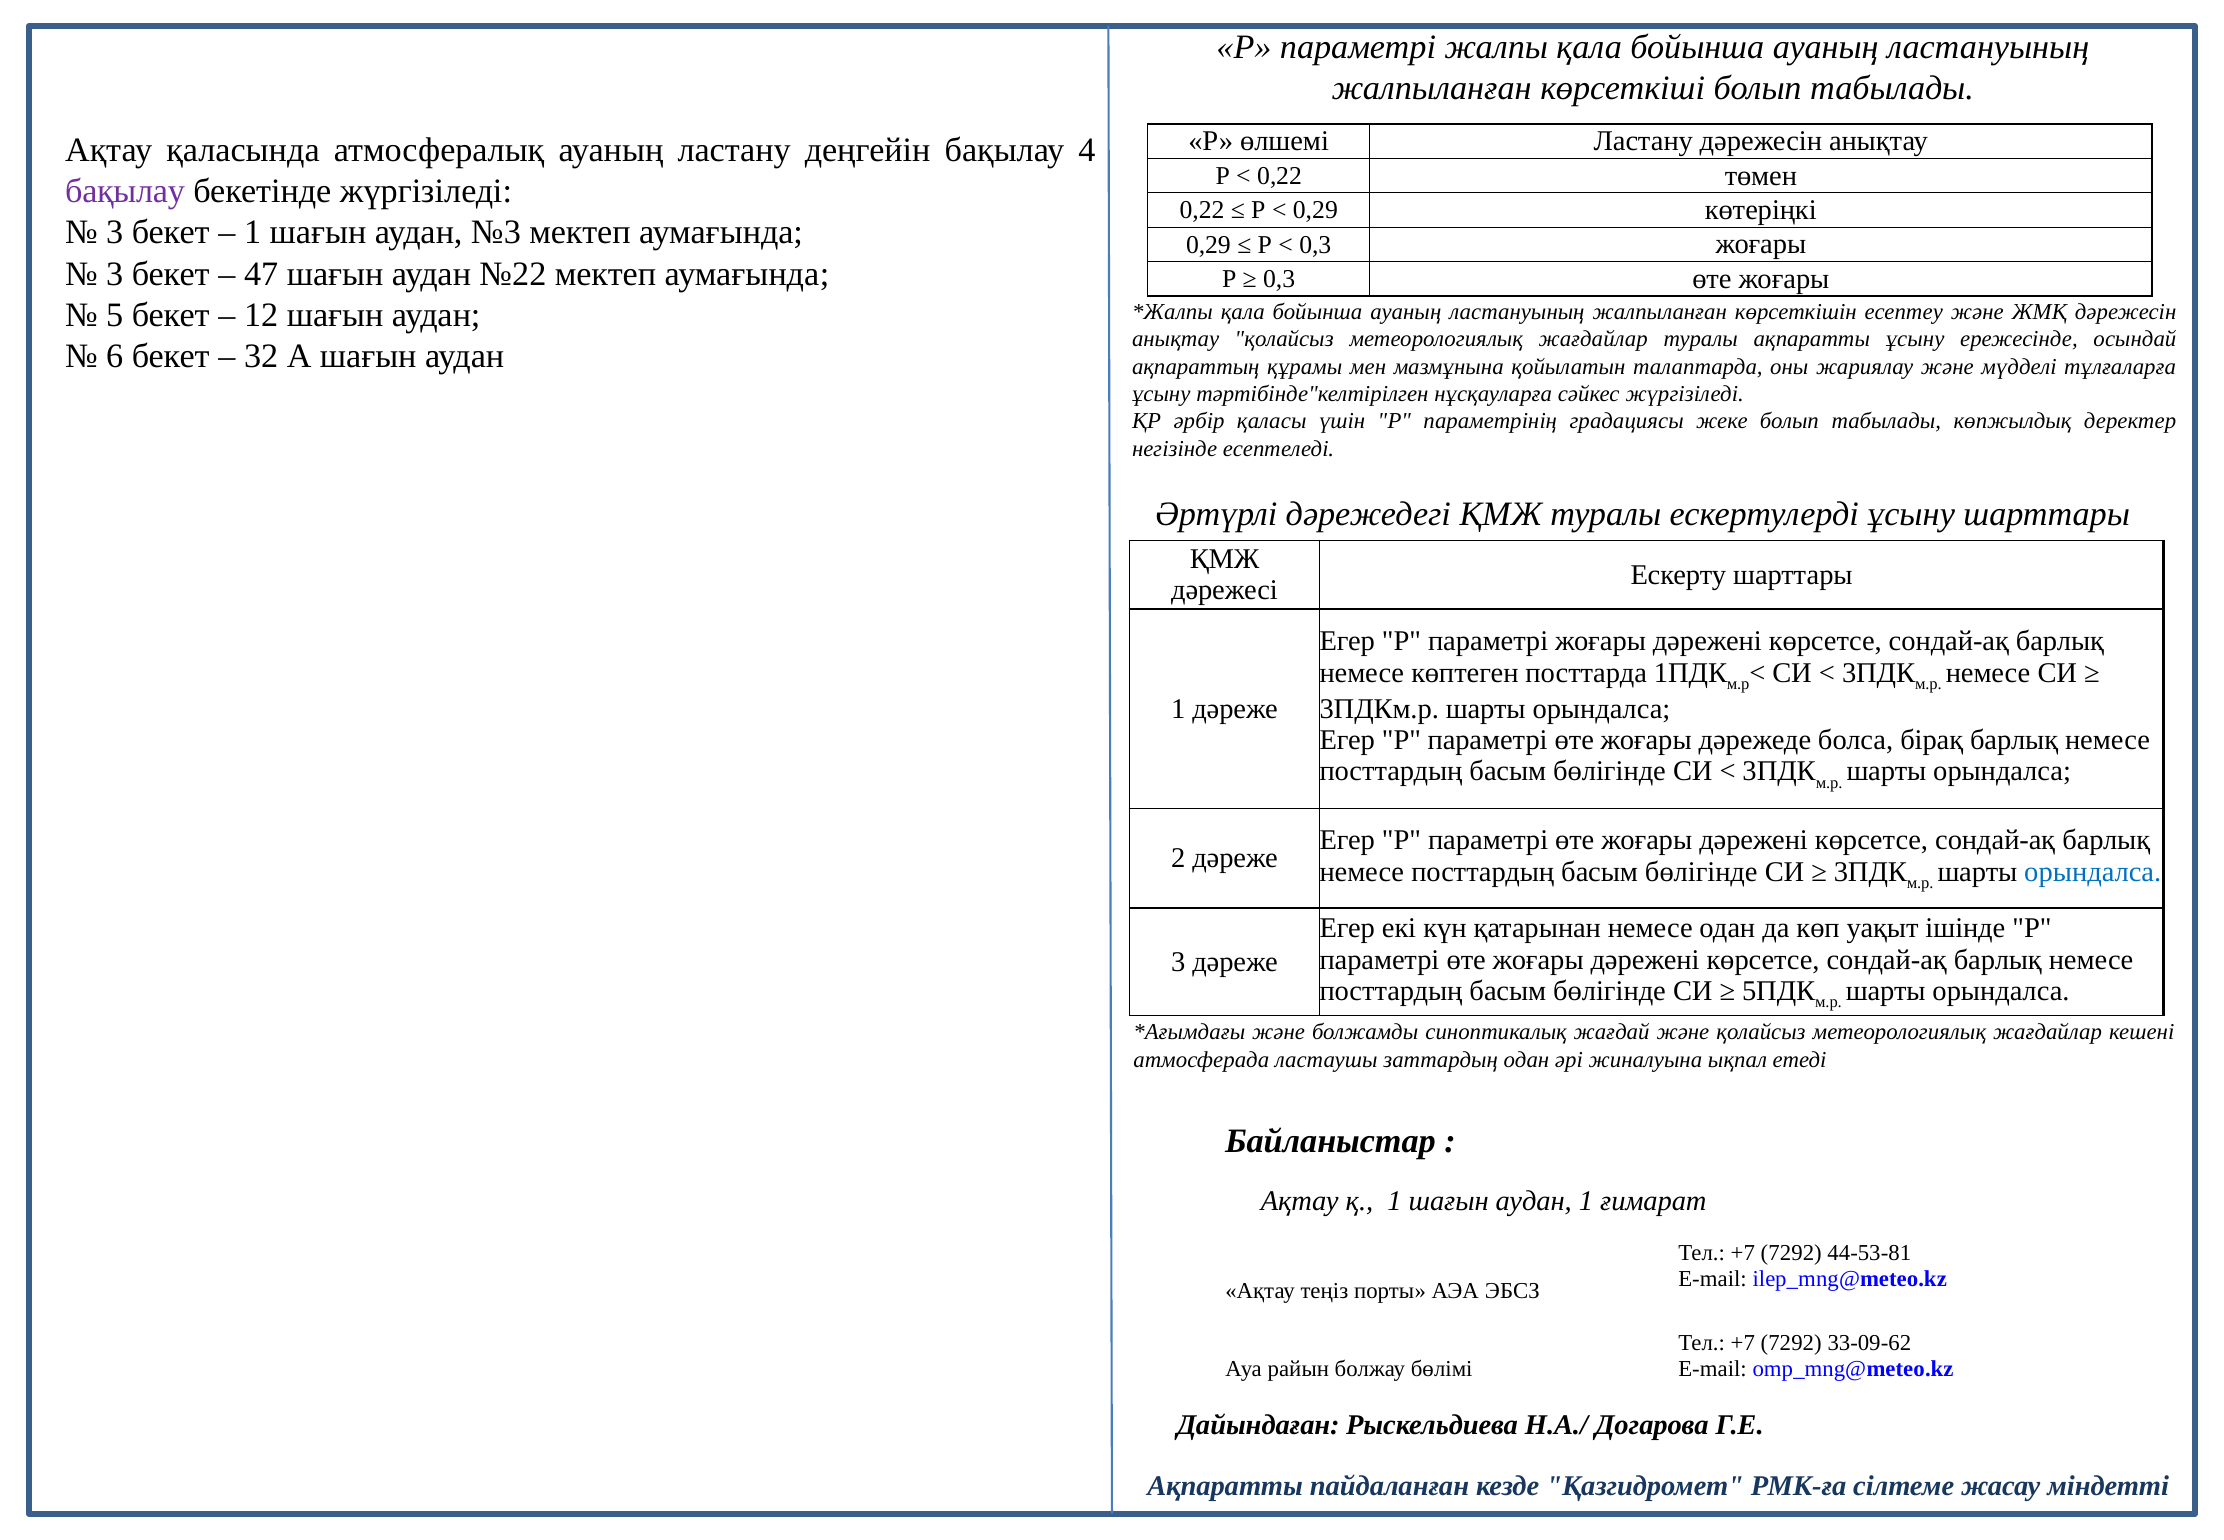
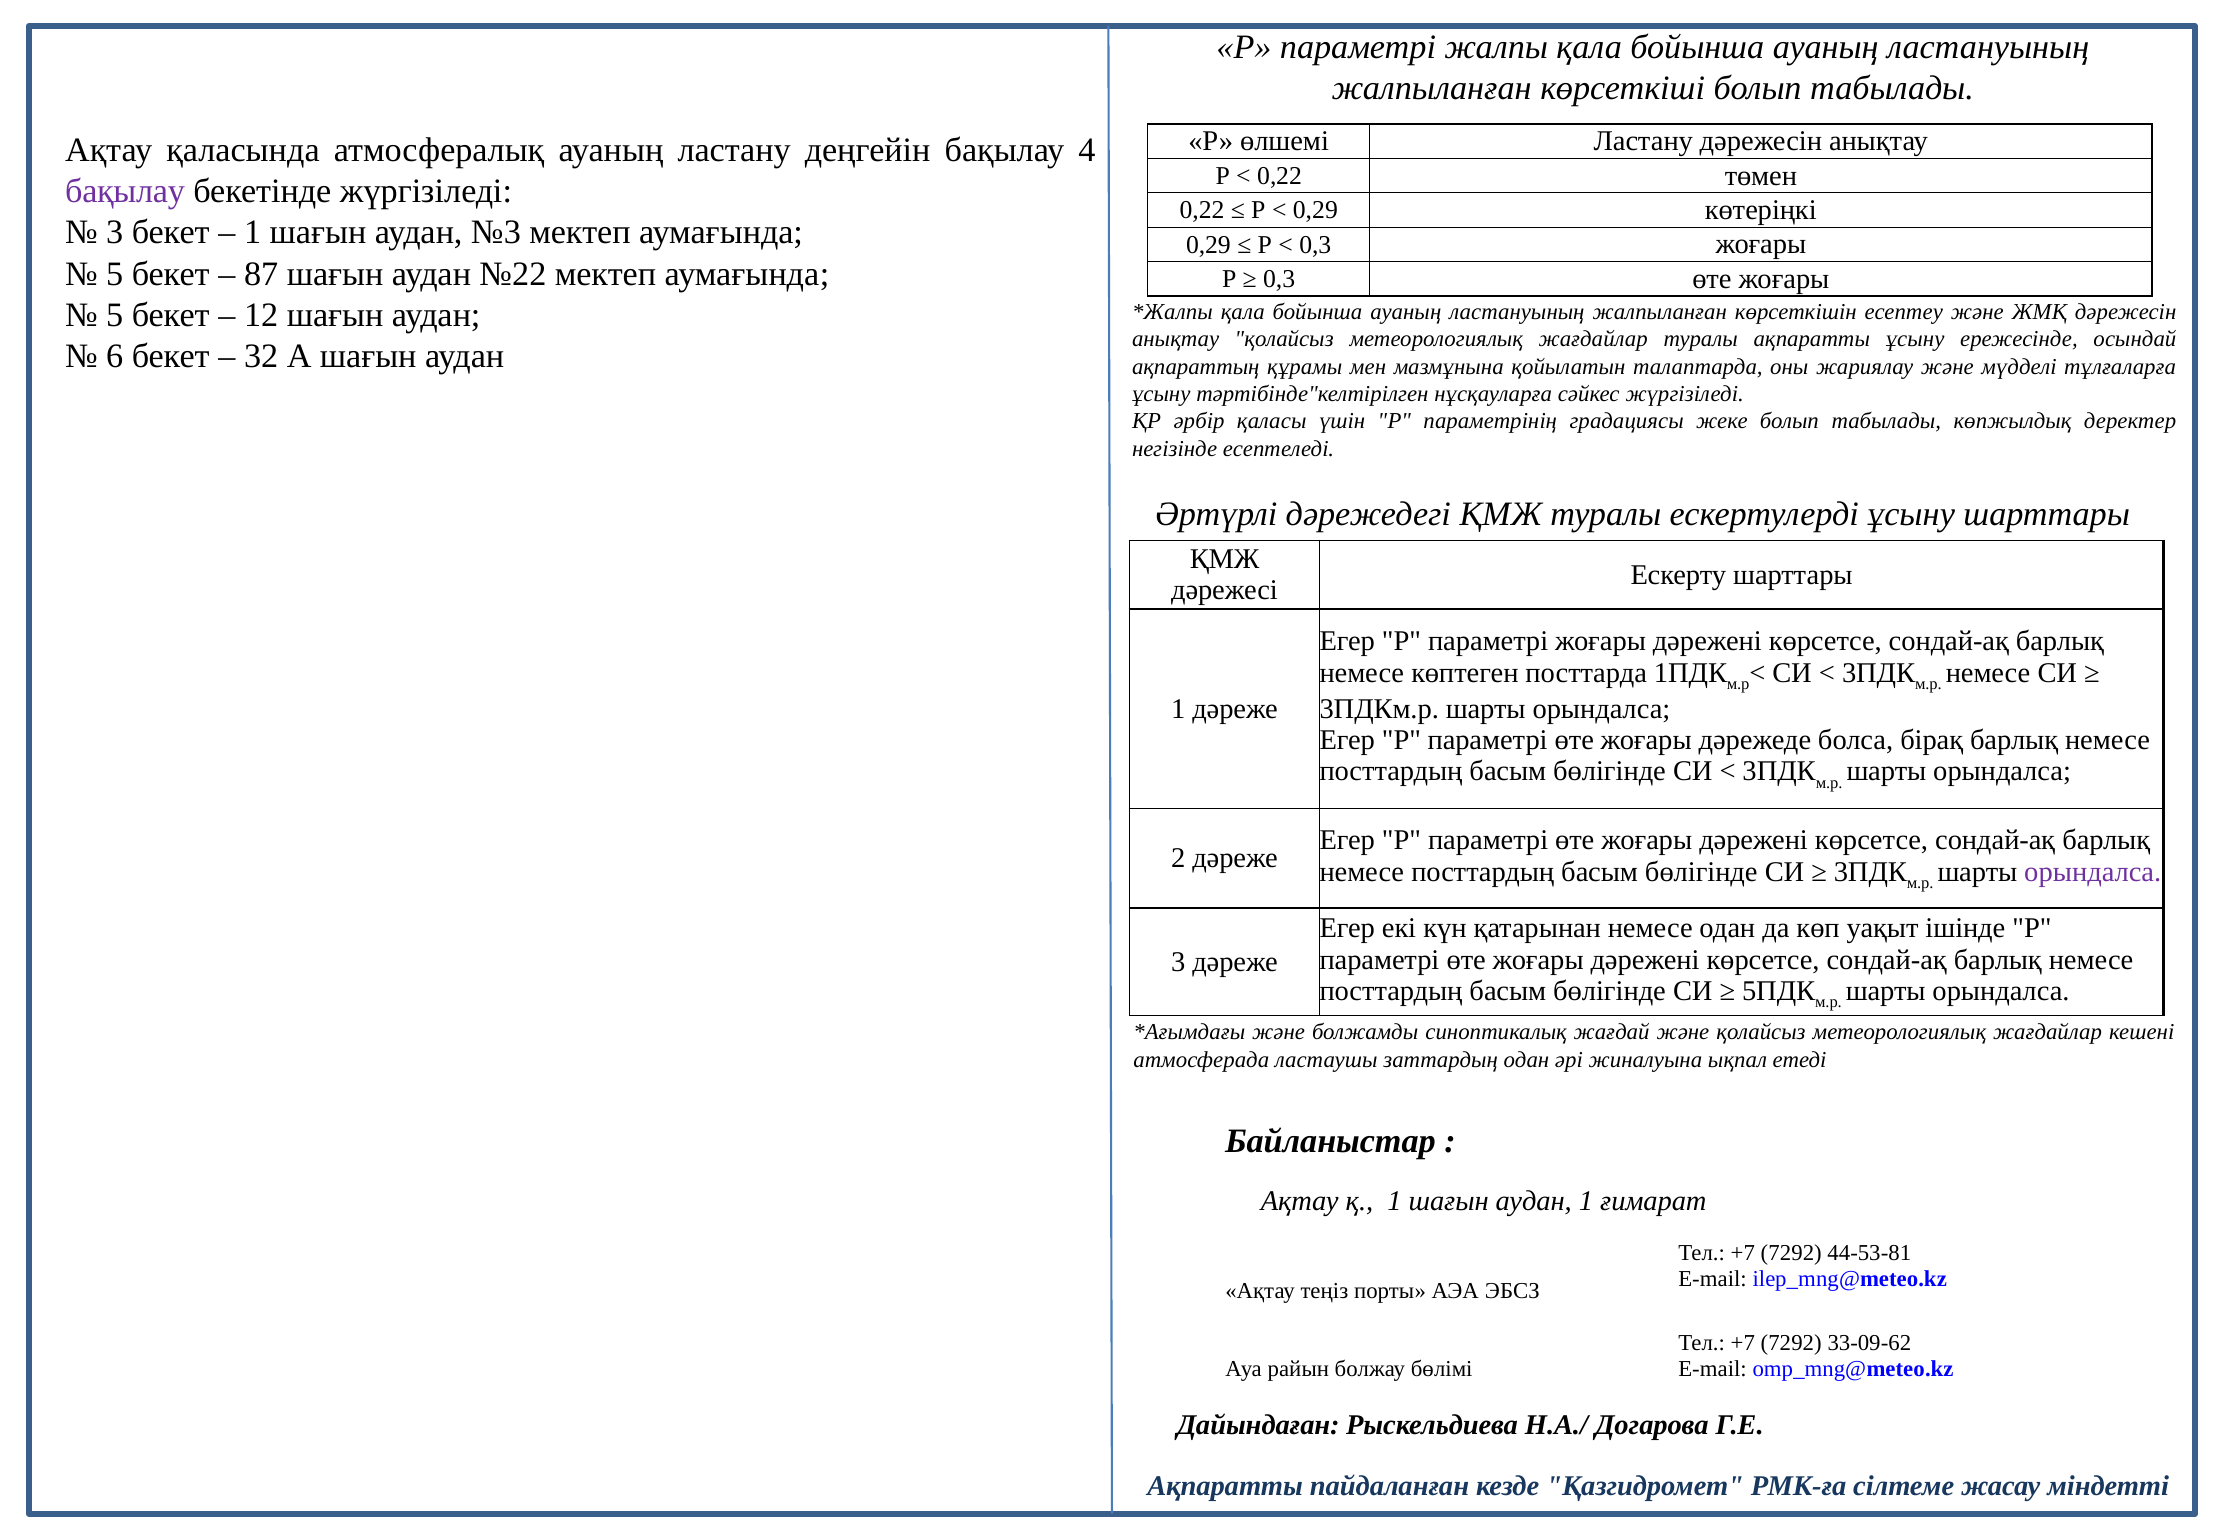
3: 3 -> 5 (115, 274)
47: 47 -> 87 (261, 274)
орындалса colour: blue -> purple (2093, 871)
